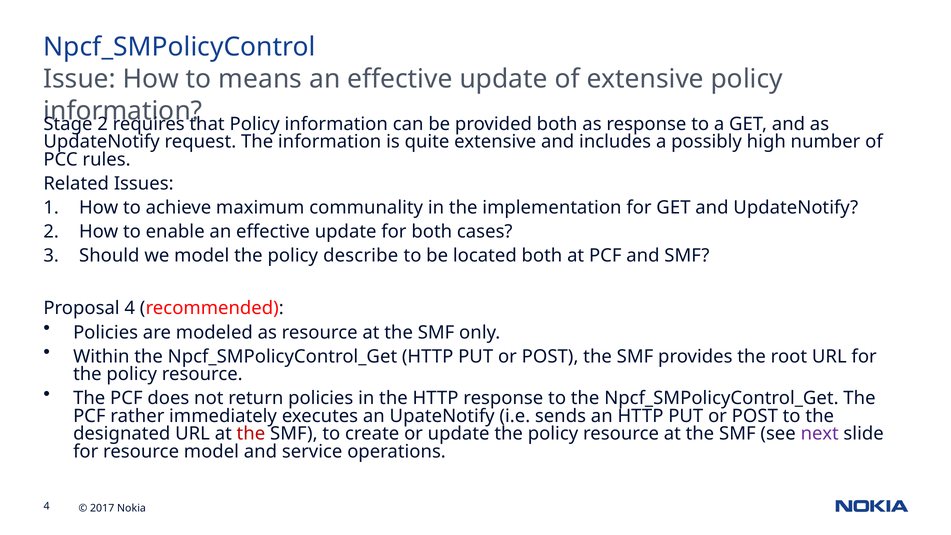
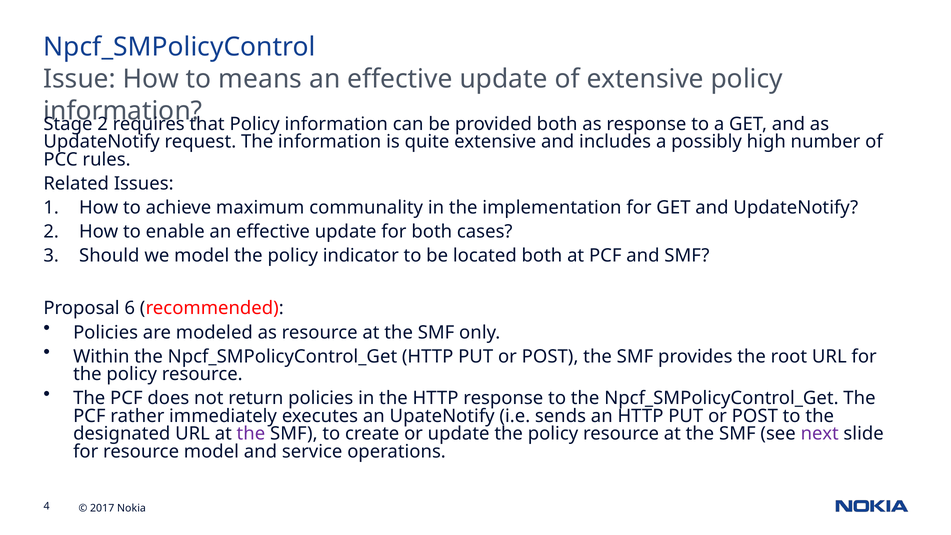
describe: describe -> indicator (361, 256)
Proposal 4: 4 -> 6 (130, 308)
the colour: red -> purple (251, 434)
